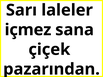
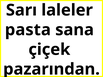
içmez: içmez -> pasta (28, 30)
